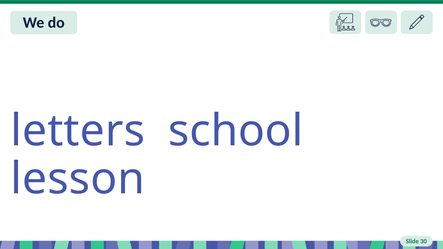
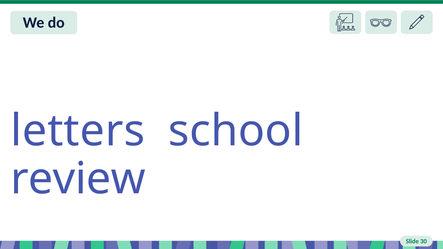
lesson: lesson -> review (78, 179)
